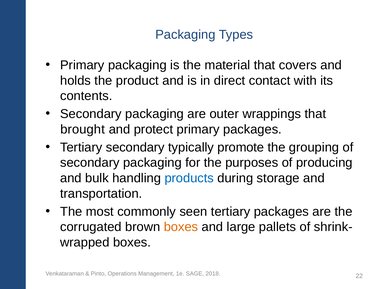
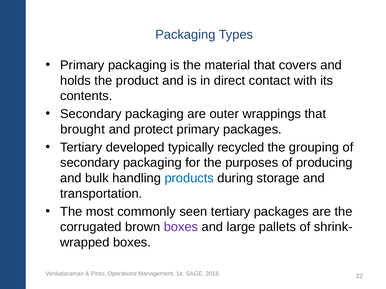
Tertiary secondary: secondary -> developed (135, 148)
promote: promote -> recycled (241, 148)
boxes colour: orange -> purple (181, 227)
